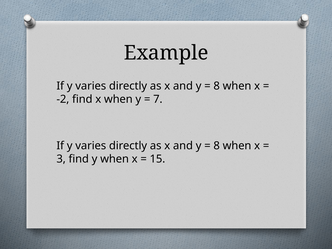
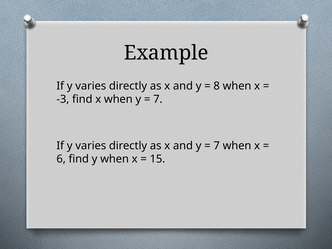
-2: -2 -> -3 (63, 99)
8: 8 -> 7 (217, 146)
3: 3 -> 6 (61, 159)
